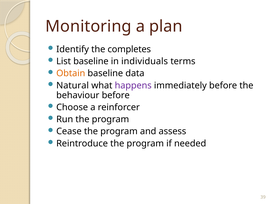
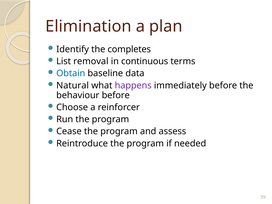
Monitoring: Monitoring -> Elimination (88, 26)
List baseline: baseline -> removal (91, 61)
individuals: individuals -> continuous (145, 61)
Obtain colour: orange -> blue (71, 73)
